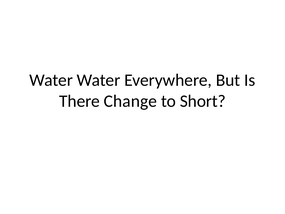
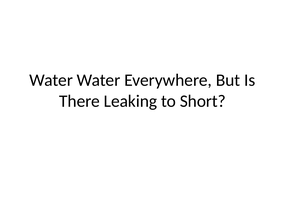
Change: Change -> Leaking (130, 101)
